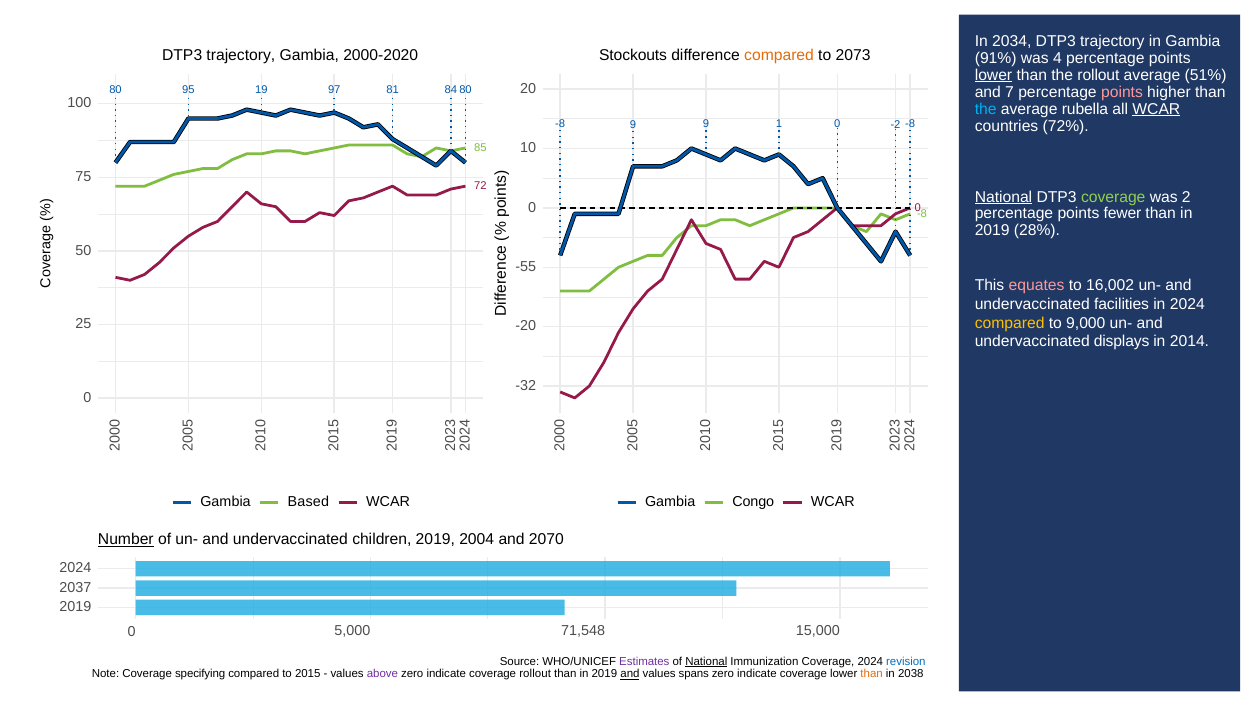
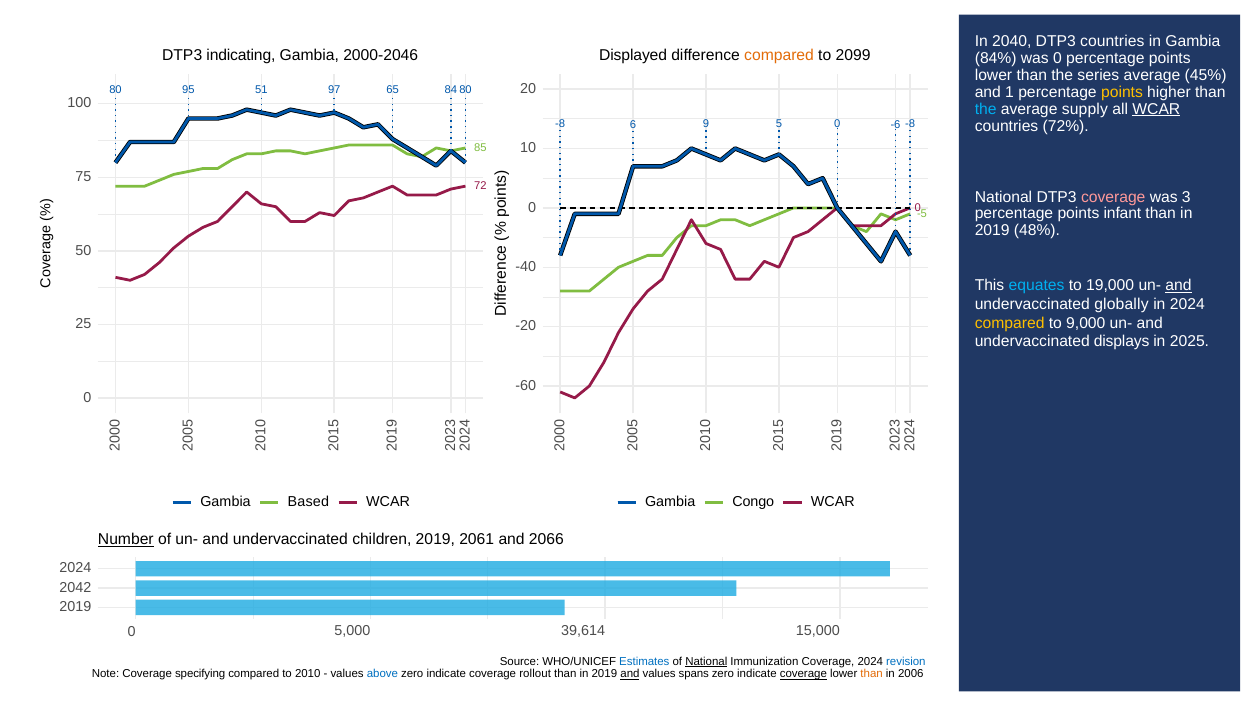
2034: 2034 -> 2040 (1012, 41)
trajectory: trajectory -> countries (1112, 41)
trajectory: trajectory -> indicating (241, 55)
2000-2020: 2000-2020 -> 2000-2046 (381, 55)
Stockouts: Stockouts -> Displayed (633, 55)
2073: 2073 -> 2099 (853, 55)
91%: 91% -> 84% (996, 58)
was 4: 4 -> 0 (1058, 58)
lower underline: present -> none (994, 75)
the rollout: rollout -> series (1098, 75)
51%: 51% -> 45% (1206, 75)
19: 19 -> 51 (261, 90)
81: 81 -> 65 (393, 90)
and 7: 7 -> 1 (1010, 92)
points colour: pink -> yellow (1122, 92)
rubella: rubella -> supply (1085, 109)
-8 9: 9 -> 6 (633, 125)
9 1: 1 -> 5 (779, 124)
-2: -2 -> -6 (896, 124)
National underline: present -> none (1004, 197)
coverage colour: light green -> pink (1113, 197)
was 2: 2 -> 3 (1186, 197)
fewer: fewer -> infant (1122, 214)
-8: -8 -> -5 (922, 214)
28%: 28% -> 48% (1037, 231)
-55: -55 -> -40 (526, 267)
equates colour: pink -> light blue (1037, 285)
16,002: 16,002 -> 19,000 (1110, 285)
and underline: none -> present (1179, 285)
facilities: facilities -> globally (1121, 304)
2014: 2014 -> 2025 (1189, 342)
-32: -32 -> -60 (526, 386)
2004: 2004 -> 2061 (477, 540)
2070: 2070 -> 2066 (546, 540)
2037: 2037 -> 2042 (75, 588)
71,548: 71,548 -> 39,614 (583, 631)
Estimates colour: purple -> blue (644, 662)
2015: 2015 -> 2010 (308, 675)
above colour: purple -> blue (382, 675)
coverage underline: none -> present (803, 675)
2038: 2038 -> 2006 (911, 675)
